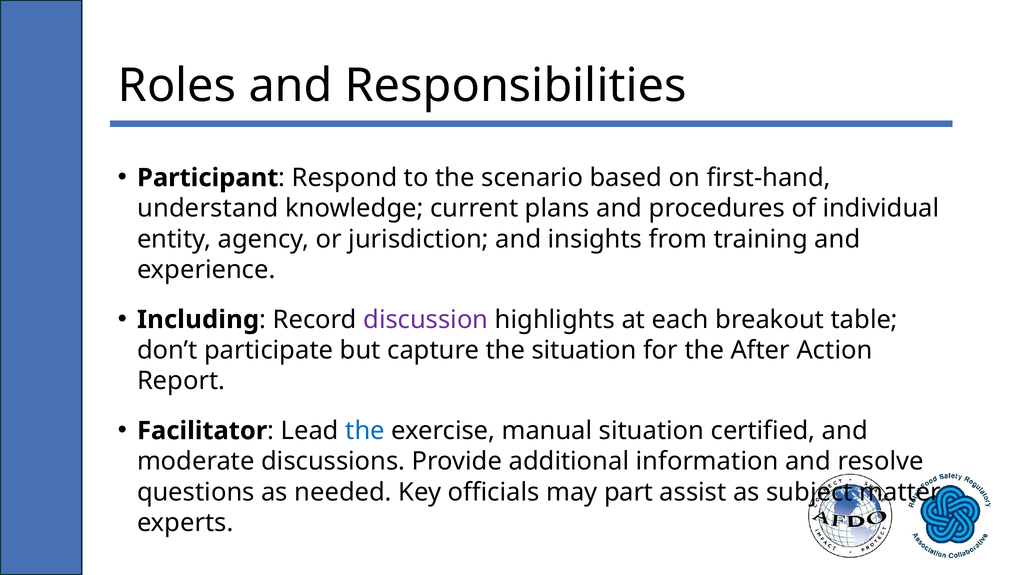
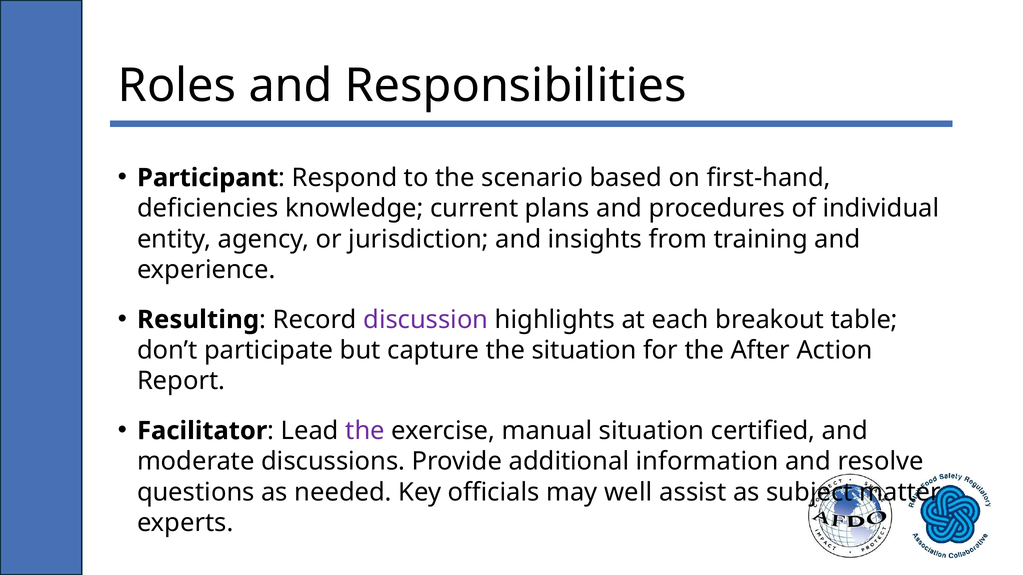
understand: understand -> deficiencies (208, 209)
Including: Including -> Resulting (198, 320)
the colour: blue -> purple (365, 431)
part: part -> well (628, 493)
